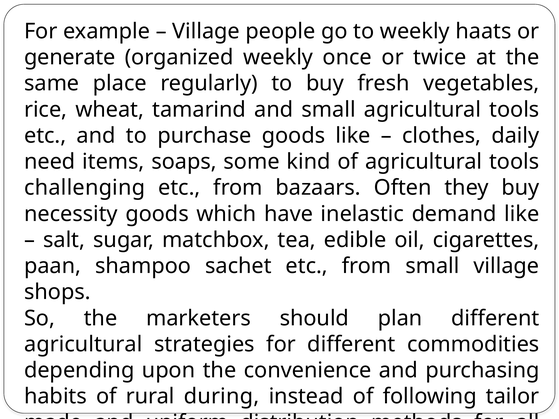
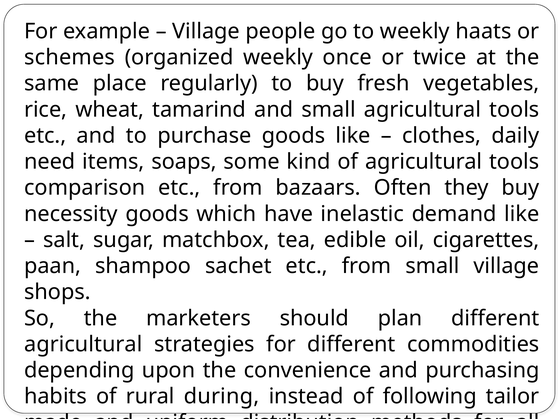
generate: generate -> schemes (70, 57)
challenging: challenging -> comparison (85, 188)
